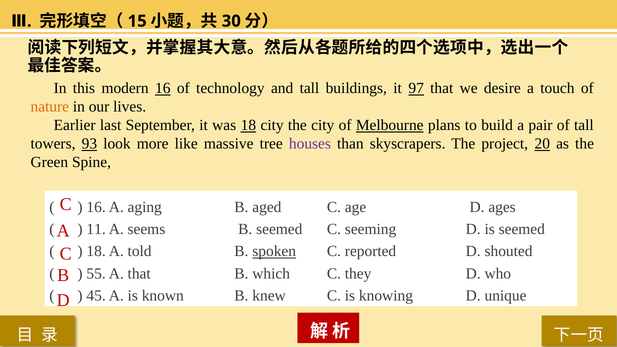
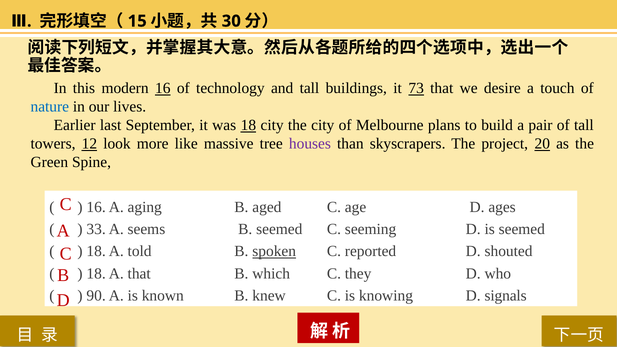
97: 97 -> 73 (416, 88)
nature colour: orange -> blue (50, 107)
Melbourne underline: present -> none (390, 125)
93: 93 -> 12 (89, 144)
11: 11 -> 33 (96, 229)
55: 55 -> 18 (96, 274)
45: 45 -> 90 (96, 296)
unique: unique -> signals (506, 296)
